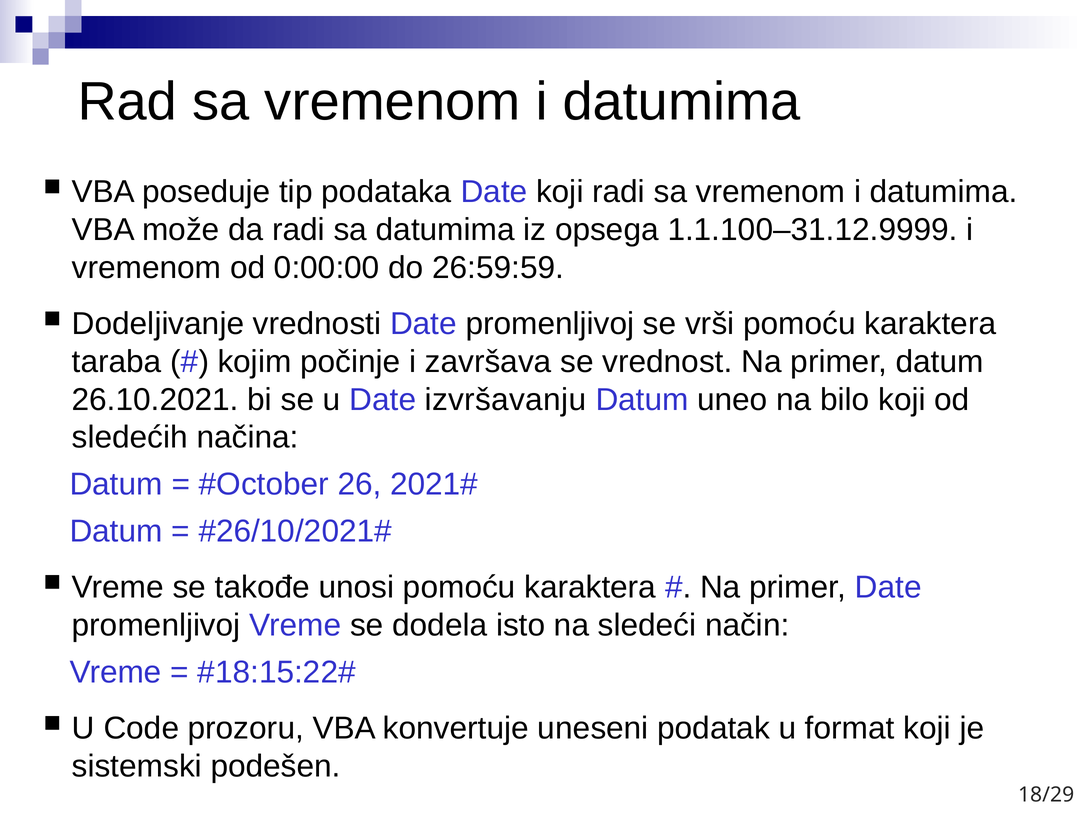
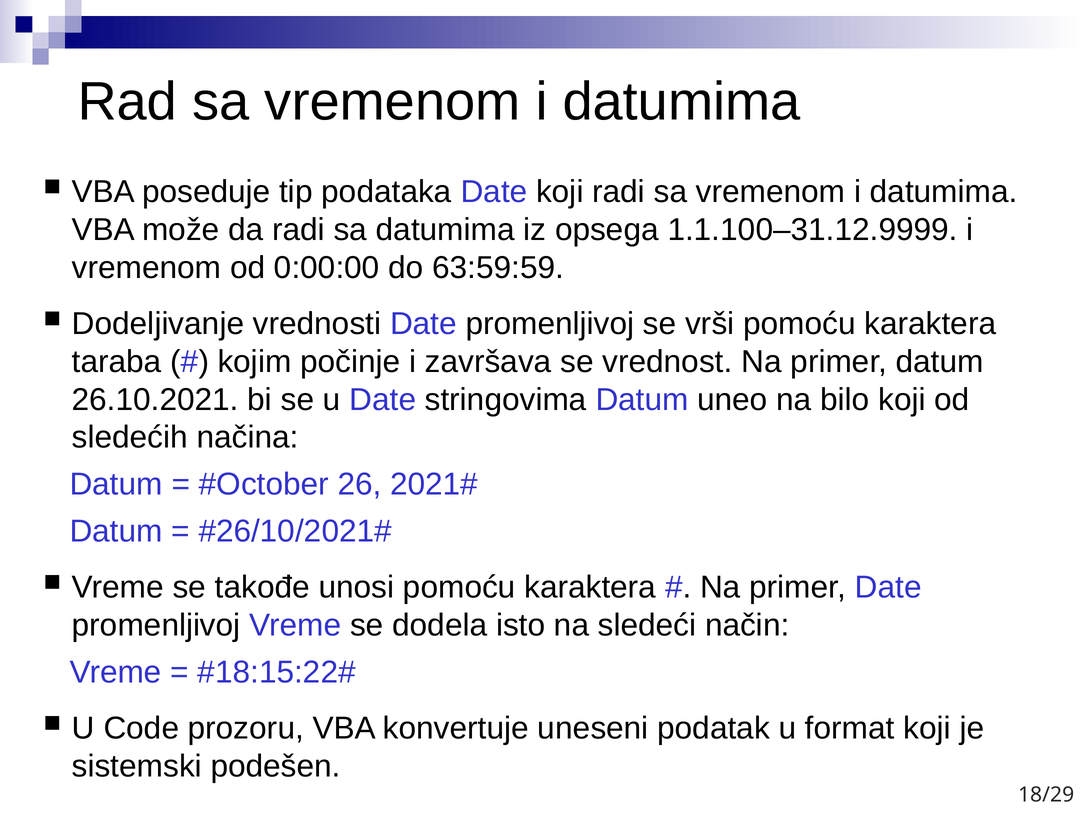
26:59:59: 26:59:59 -> 63:59:59 (498, 268)
izvršavanju: izvršavanju -> stringovima (506, 400)
